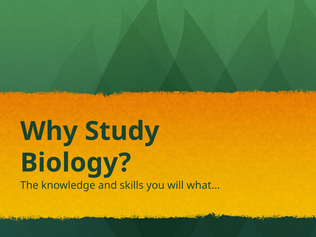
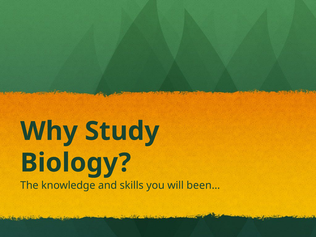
what…: what… -> been… (203, 185)
